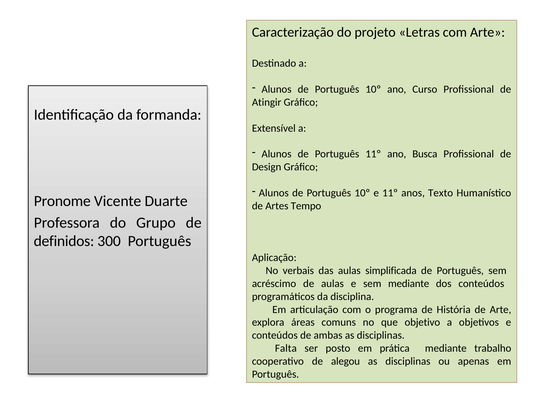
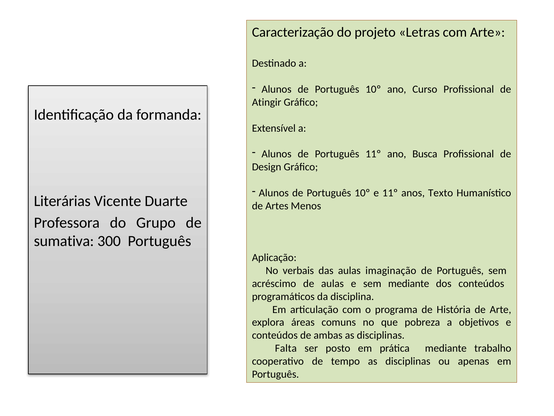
Pronome: Pronome -> Literárias (62, 201)
Tempo: Tempo -> Menos (306, 206)
definidos: definidos -> sumativa (64, 241)
simplificada: simplificada -> imaginação (391, 270)
objetivo: objetivo -> pobreza (422, 322)
alegou: alegou -> tempo (345, 361)
